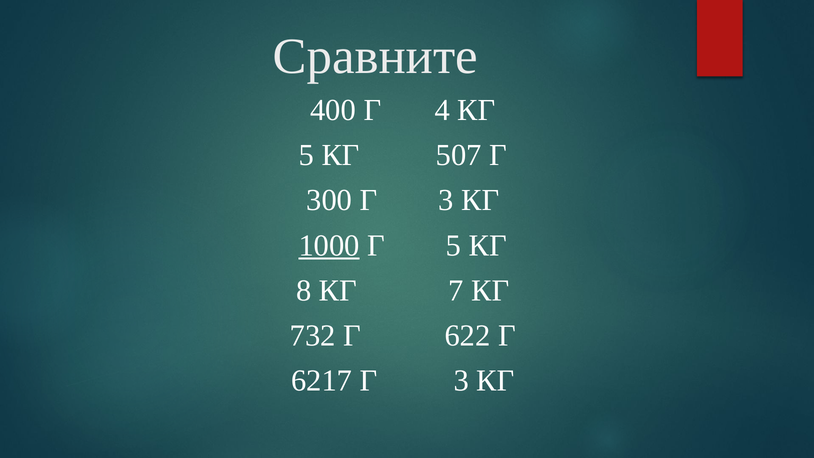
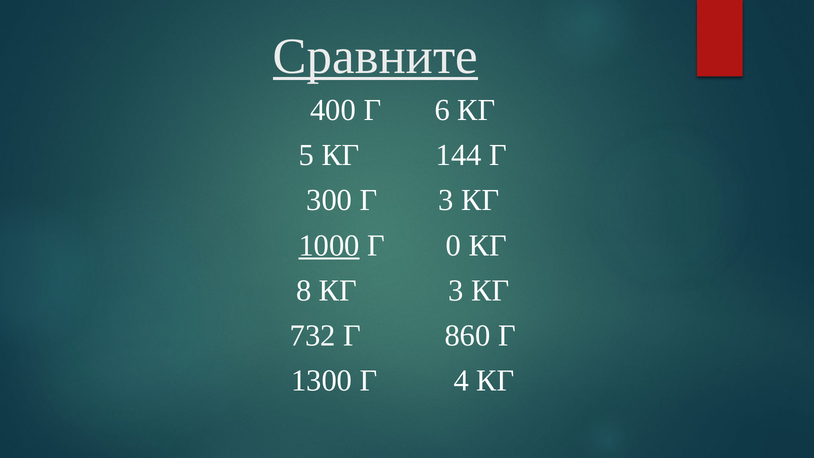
Сравните underline: none -> present (375, 57)
4: 4 -> 6 (442, 110)
507: 507 -> 144 (459, 155)
Г 5: 5 -> 0 (454, 245)
КГ 7: 7 -> 3 (456, 291)
622: 622 -> 860 (468, 336)
6217: 6217 -> 1300 (322, 381)
3: 3 -> 4 (461, 381)
